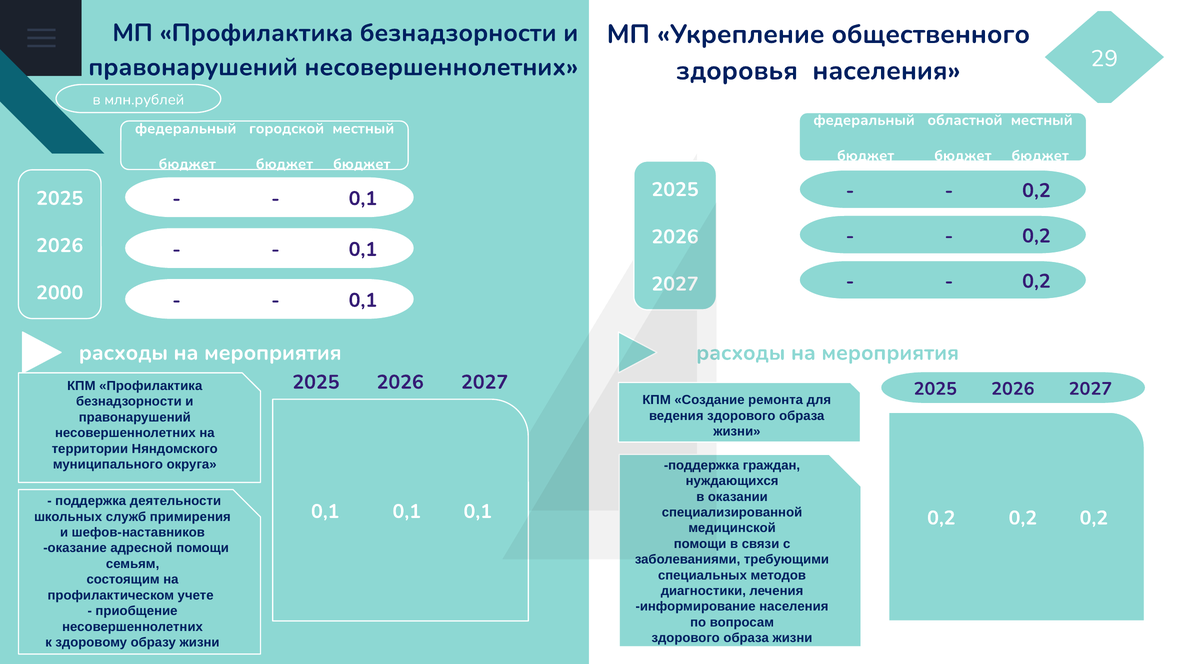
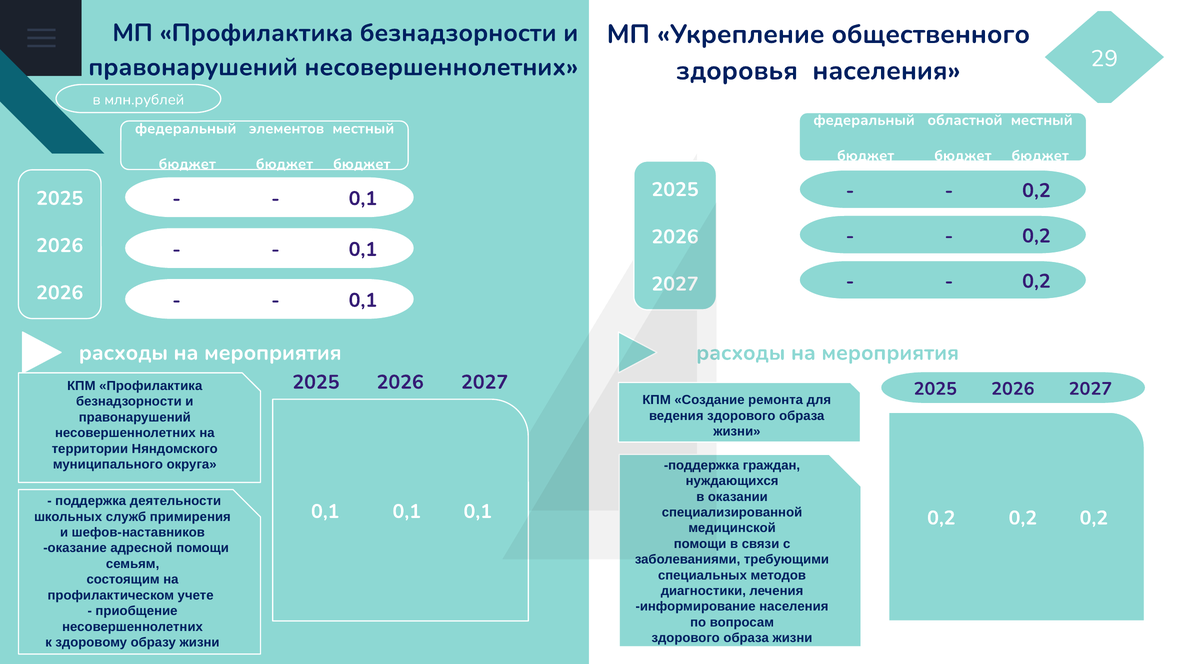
городской: городской -> элементов (287, 128)
2000: 2000 -> 2026 (60, 293)
